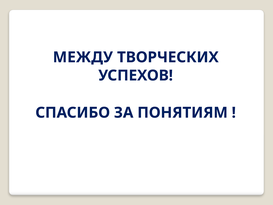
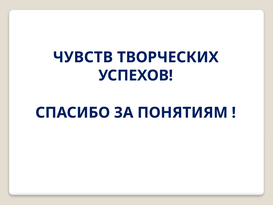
МЕЖДУ: МЕЖДУ -> ЧУВСТВ (83, 57)
